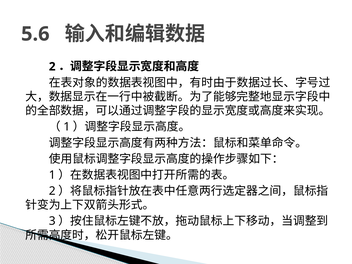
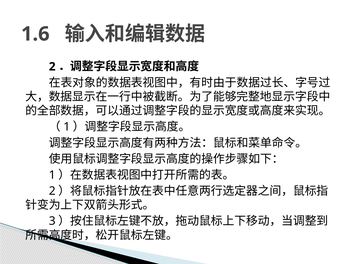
5.6: 5.6 -> 1.6 (35, 34)
